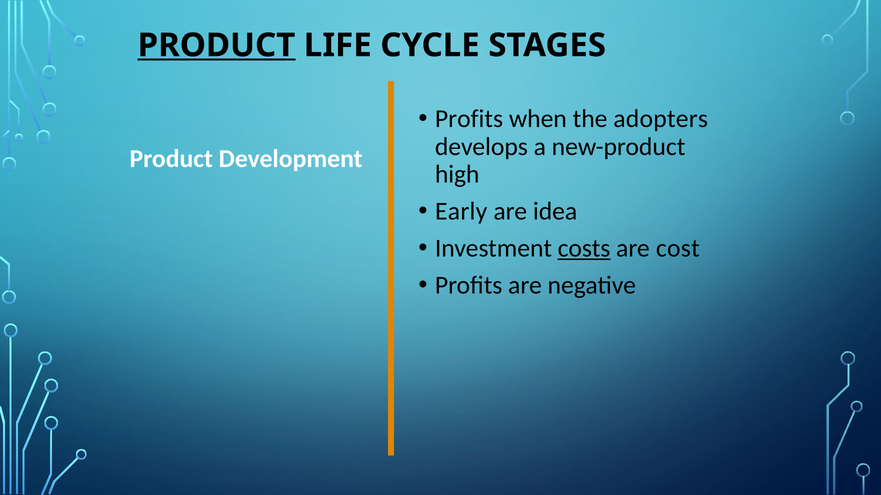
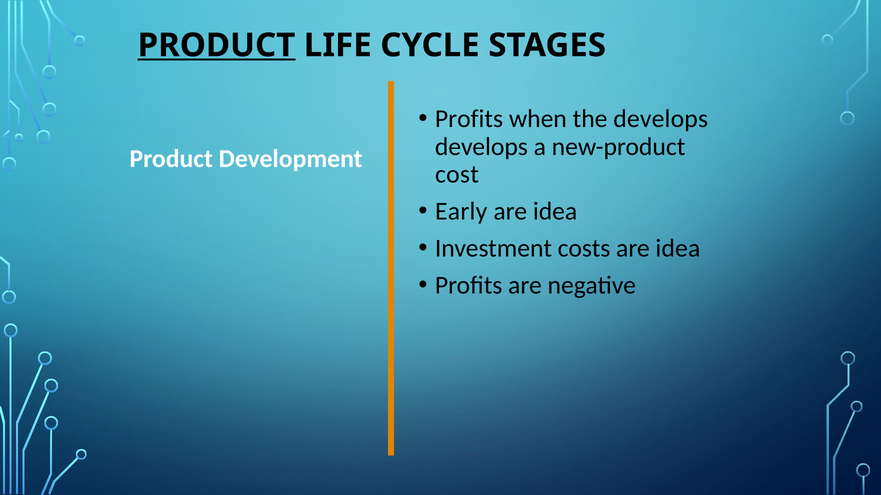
the adopters: adopters -> develops (661, 119)
high: high -> cost (457, 175)
costs underline: present -> none (584, 248)
cost: cost -> idea (678, 248)
